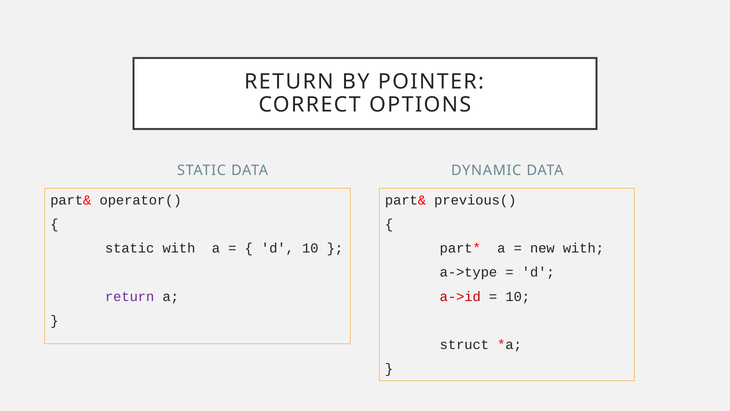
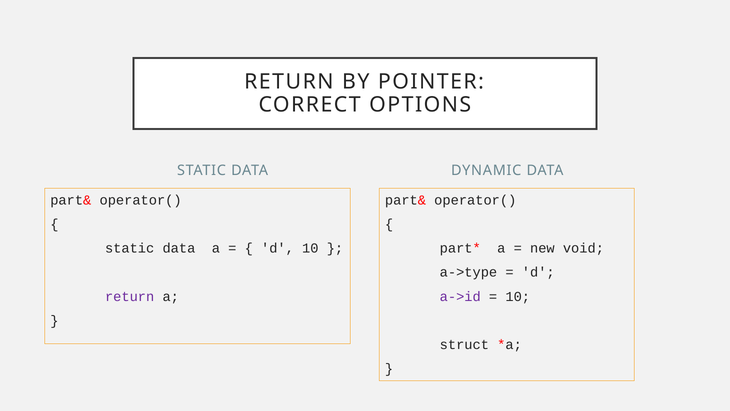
previous(: previous( -> operator( (475, 200)
with: with -> data (179, 248)
new with: with -> void (583, 248)
a->id colour: red -> purple (460, 296)
